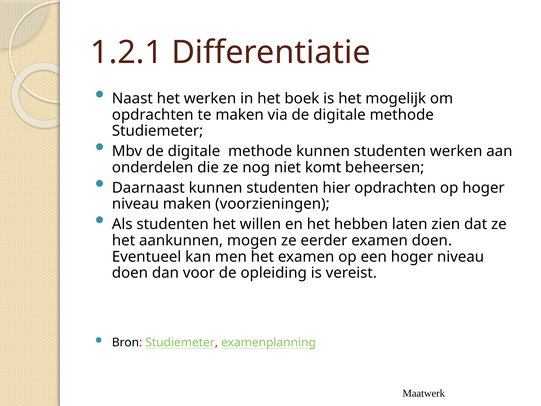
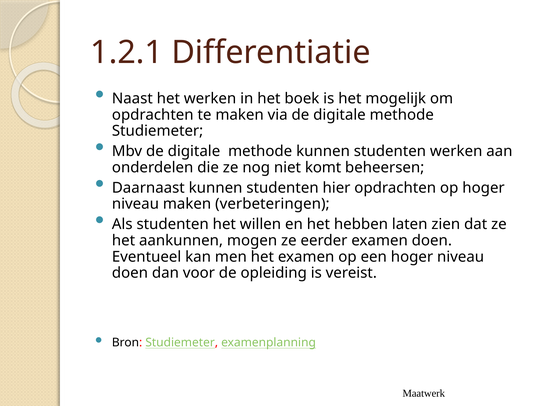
voorzieningen: voorzieningen -> verbeteringen (272, 204)
